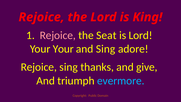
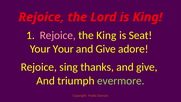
the Seat: Seat -> King (106, 35)
is Lord: Lord -> Seat (140, 35)
Sing: Sing -> Give (106, 49)
evermore colour: light blue -> light green (121, 81)
